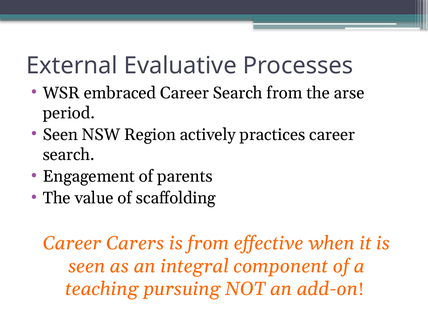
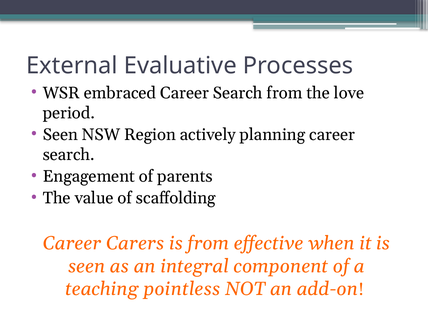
arse: arse -> love (349, 93)
practices: practices -> planning (272, 135)
pursuing: pursuing -> pointless (182, 289)
